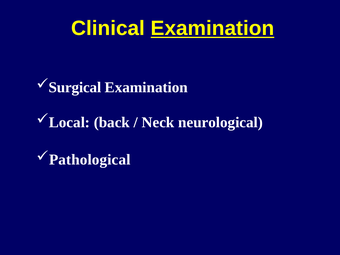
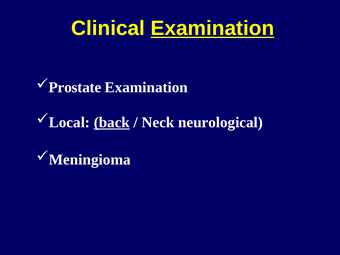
Surgical: Surgical -> Prostate (75, 87)
back underline: none -> present (112, 122)
Pathological: Pathological -> Meningioma (90, 160)
